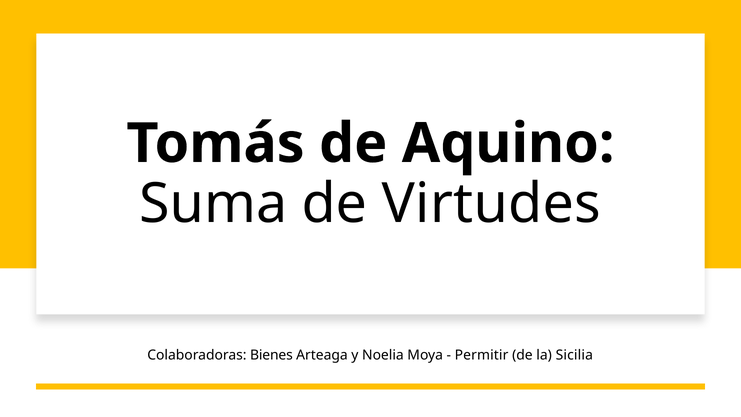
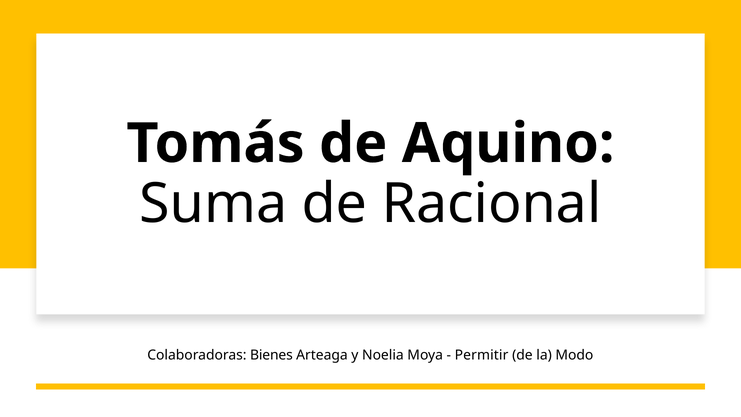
Virtudes: Virtudes -> Racional (492, 204)
Sicilia: Sicilia -> Modo (574, 355)
